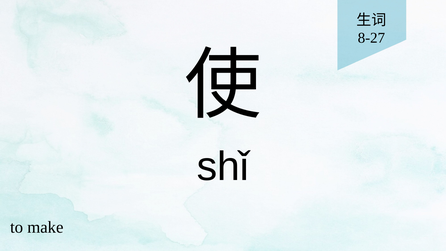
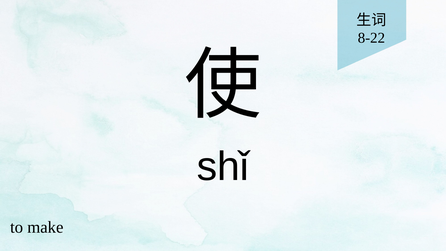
8-27: 8-27 -> 8-22 (371, 38)
